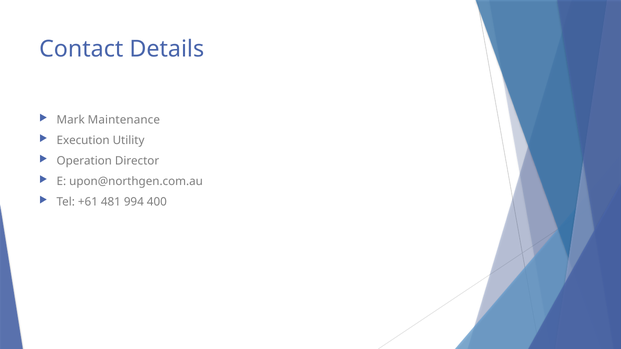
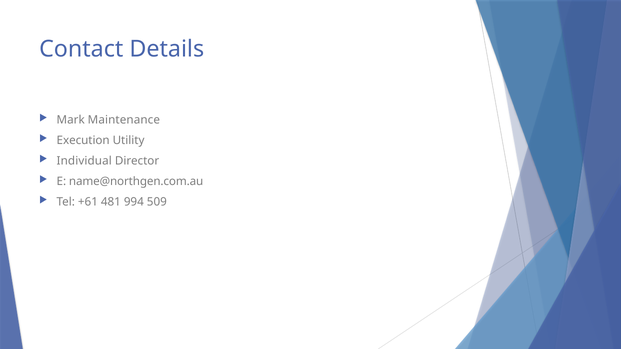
Operation: Operation -> Individual (84, 161)
upon@northgen.com.au: upon@northgen.com.au -> name@northgen.com.au (136, 182)
400: 400 -> 509 (157, 202)
